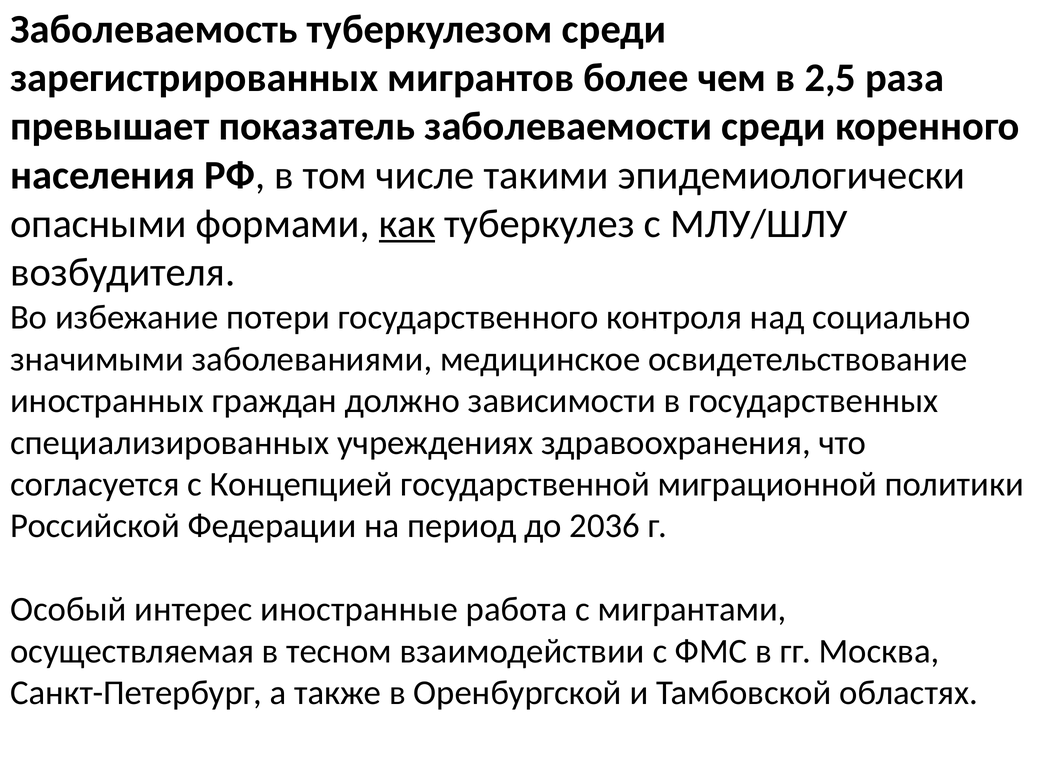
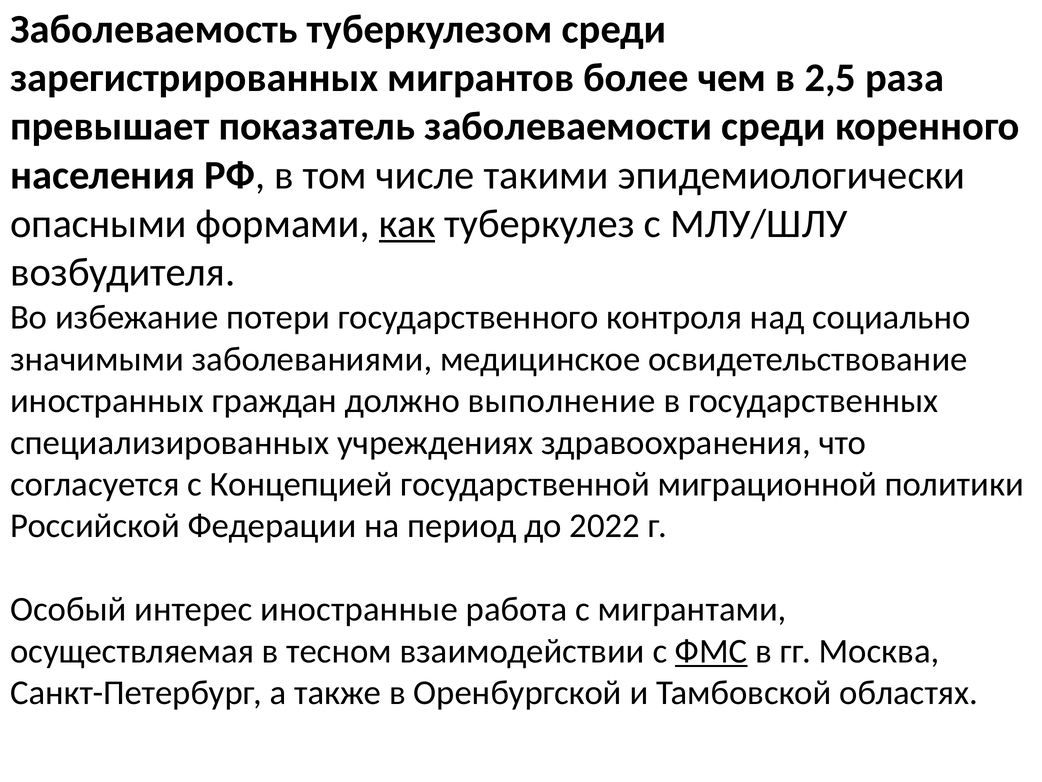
зависимости: зависимости -> выполнение (562, 401)
2036: 2036 -> 2022 (605, 526)
ФМС underline: none -> present (711, 651)
